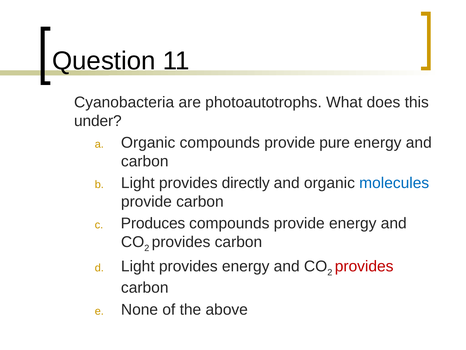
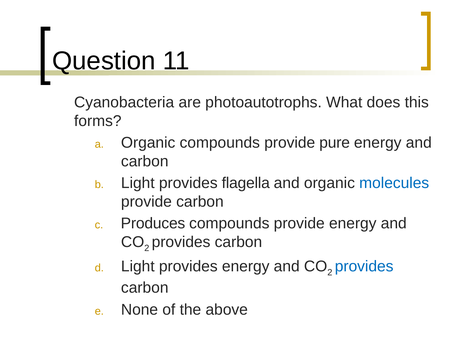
under: under -> forms (98, 121)
directly: directly -> flagella (246, 183)
provides colour: red -> blue (364, 266)
